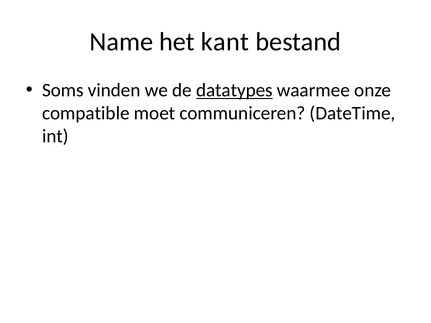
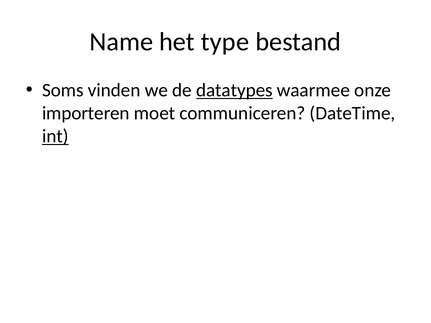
kant: kant -> type (225, 42)
compatible: compatible -> importeren (86, 113)
int underline: none -> present (55, 136)
